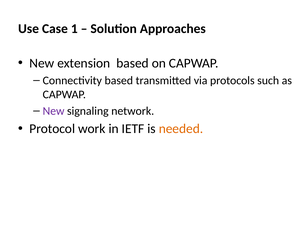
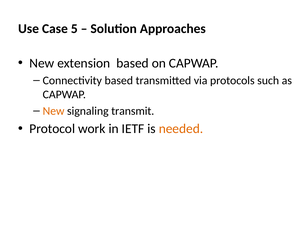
1: 1 -> 5 (74, 29)
New colour: purple -> orange (54, 111)
network: network -> transmit (133, 111)
